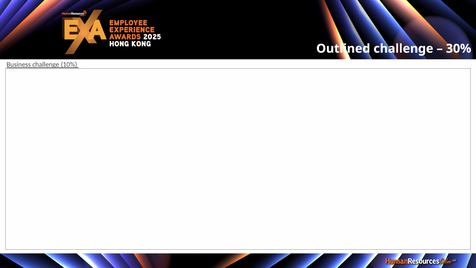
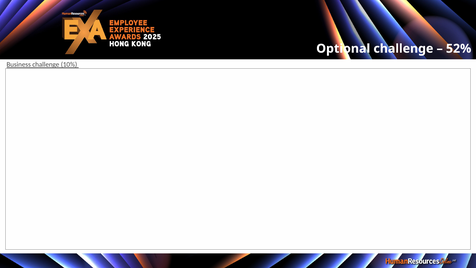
Outlined: Outlined -> Optional (343, 49)
30%: 30% -> 52% (459, 49)
